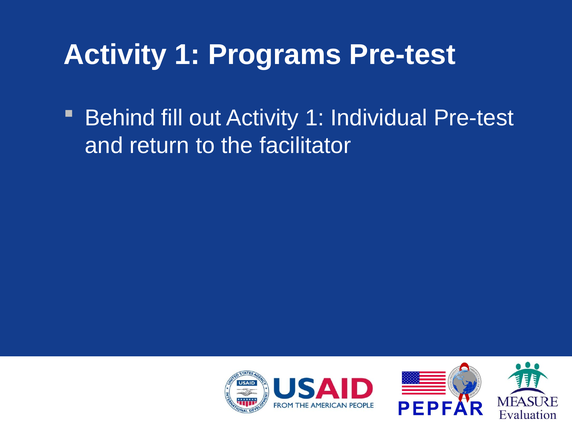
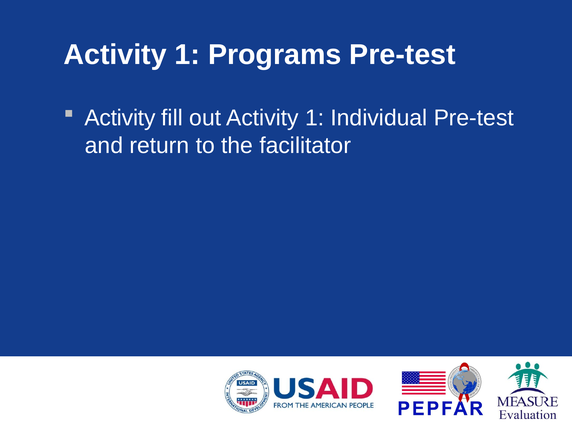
Behind: Behind -> Activity (120, 118)
